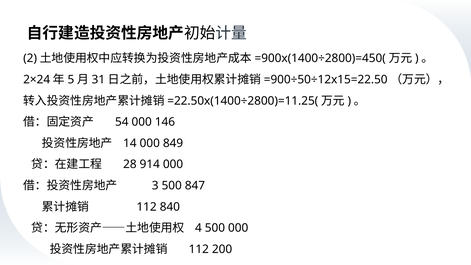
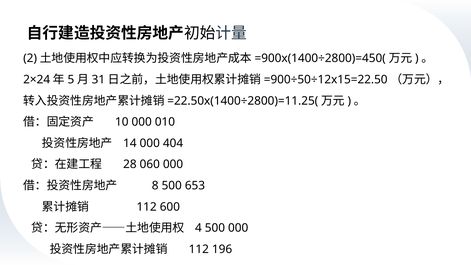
54: 54 -> 10 (122, 122)
146: 146 -> 010 (165, 122)
849: 849 -> 404 (173, 143)
914: 914 -> 060 (150, 164)
3: 3 -> 8 (155, 186)
847: 847 -> 653 (195, 186)
840: 840 -> 600 (170, 207)
200: 200 -> 196 (222, 249)
